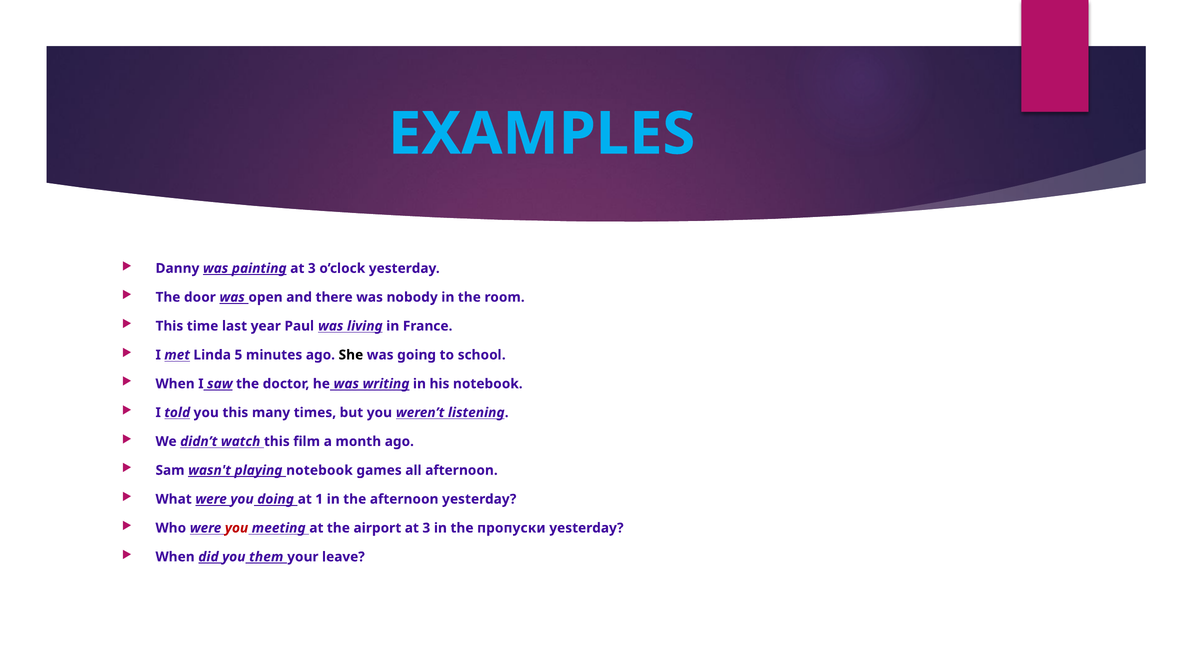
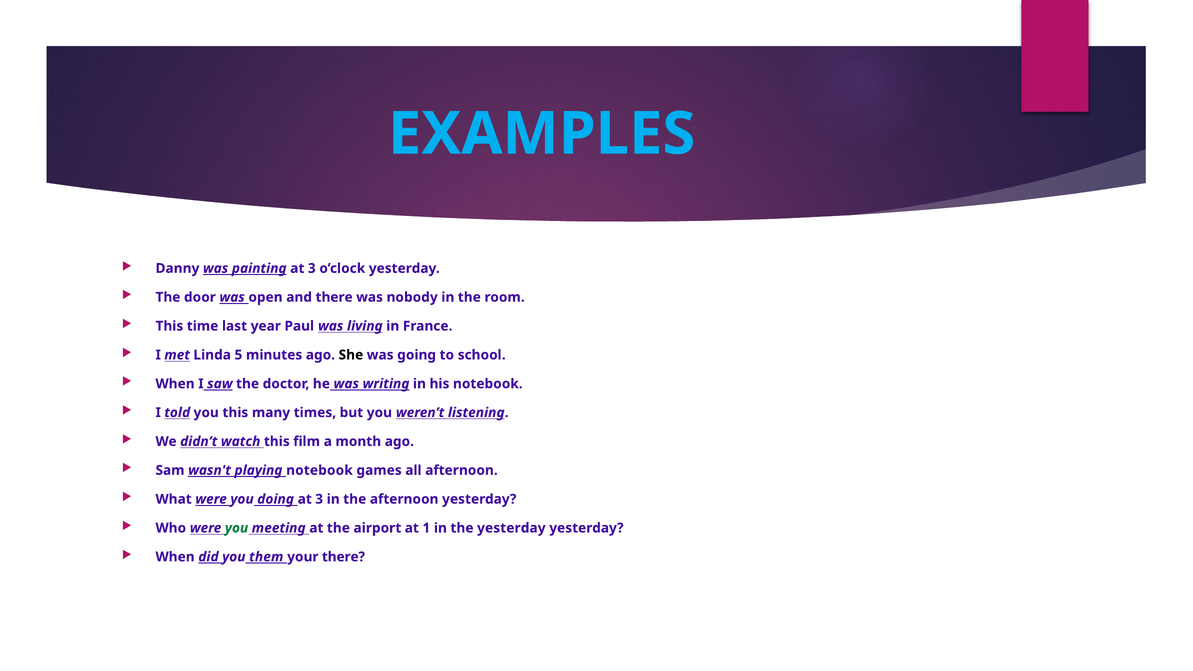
doing at 1: 1 -> 3 (319, 499)
you colour: red -> green (237, 528)
airport at 3: 3 -> 1 (426, 528)
the пропуски: пропуски -> yesterday (511, 528)
your leave: leave -> there (343, 557)
